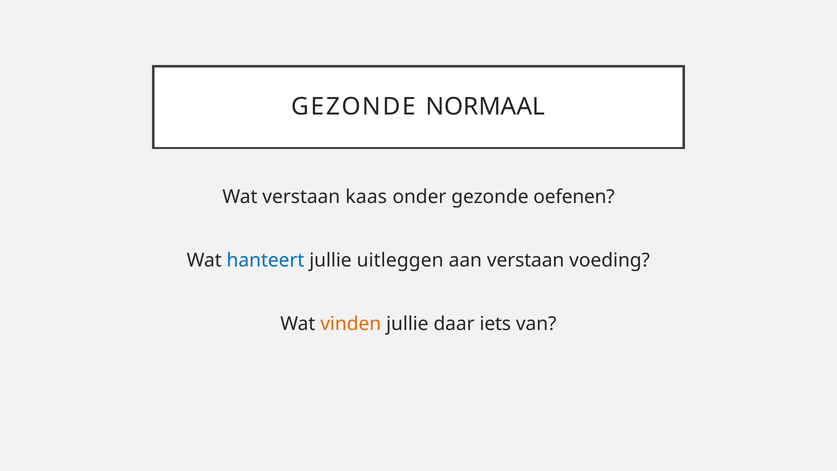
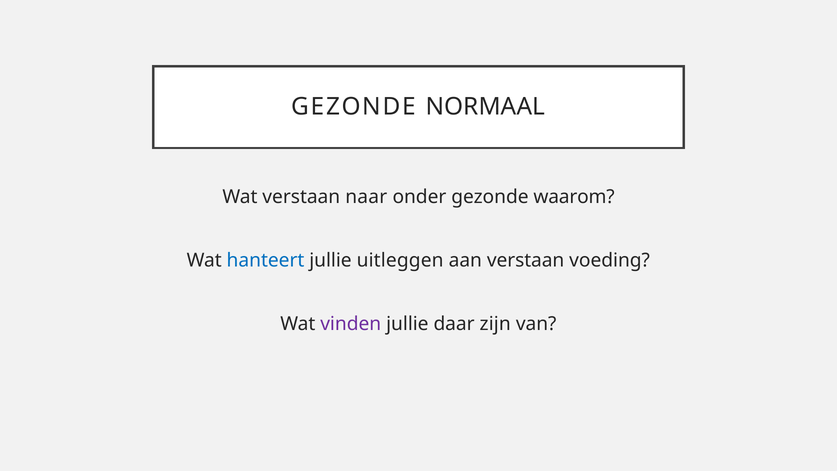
kaas: kaas -> naar (366, 197)
oefenen: oefenen -> waarom (574, 197)
vinden colour: orange -> purple (351, 324)
iets: iets -> zijn (495, 324)
